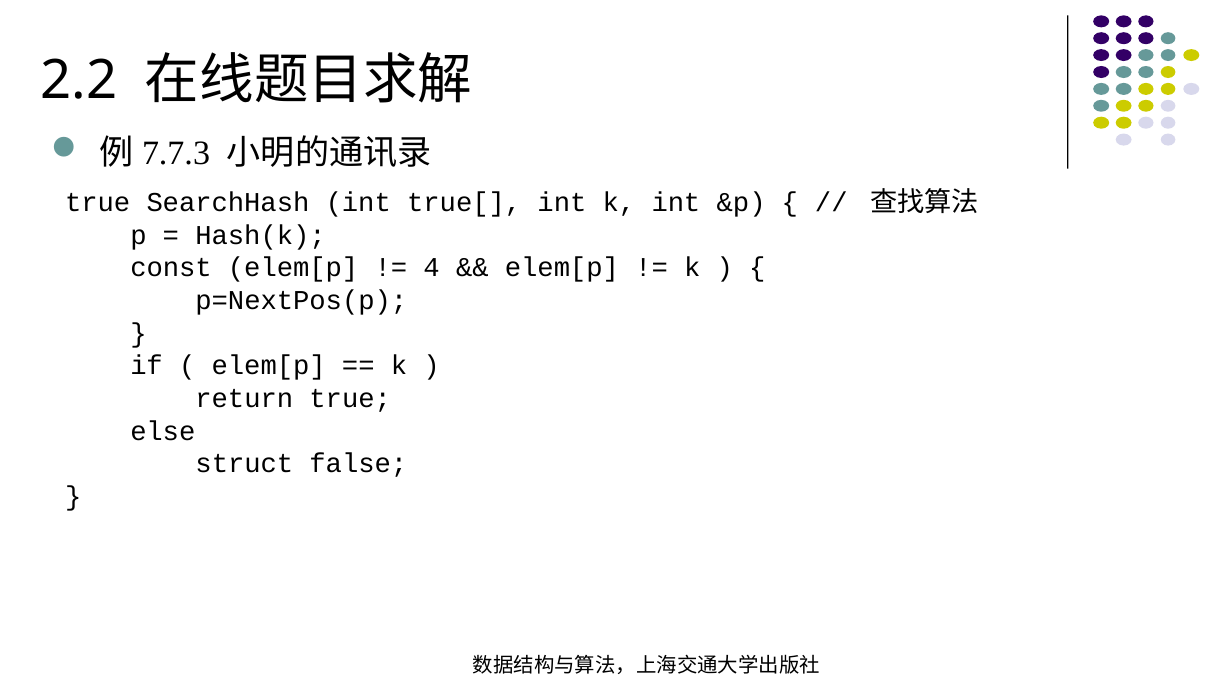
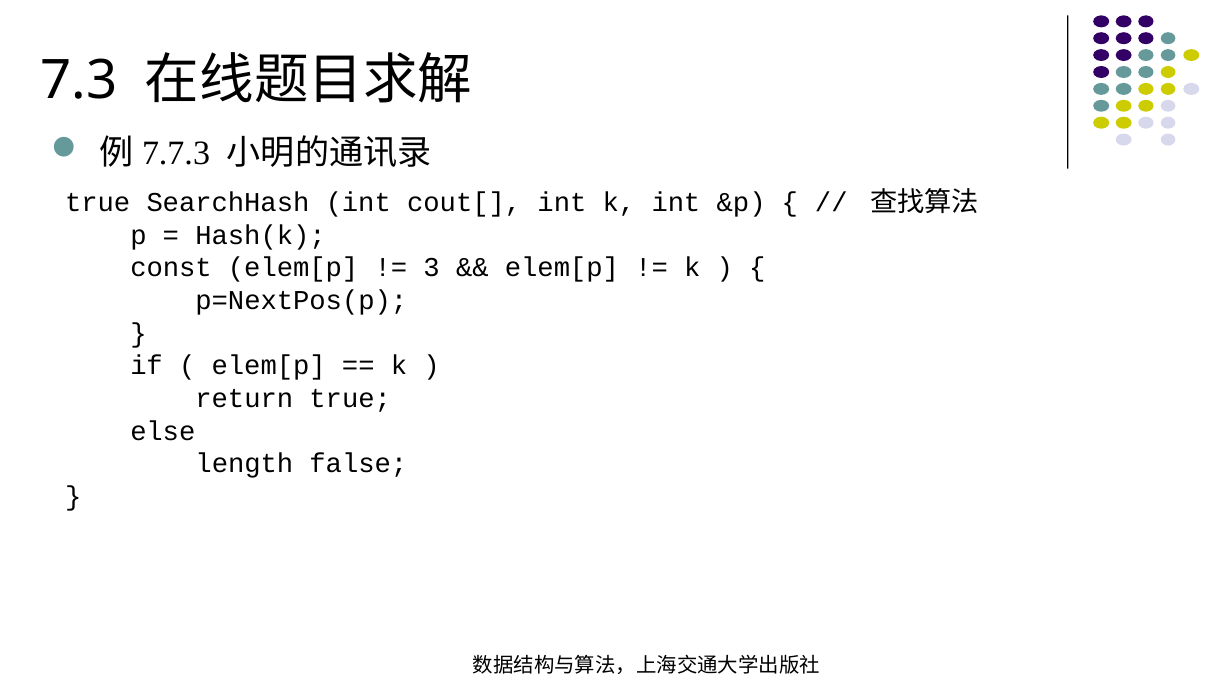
2.2: 2.2 -> 7.3 (79, 81)
true[: true[ -> cout[ (464, 202)
4: 4 -> 3 (432, 268)
struct: struct -> length (244, 464)
